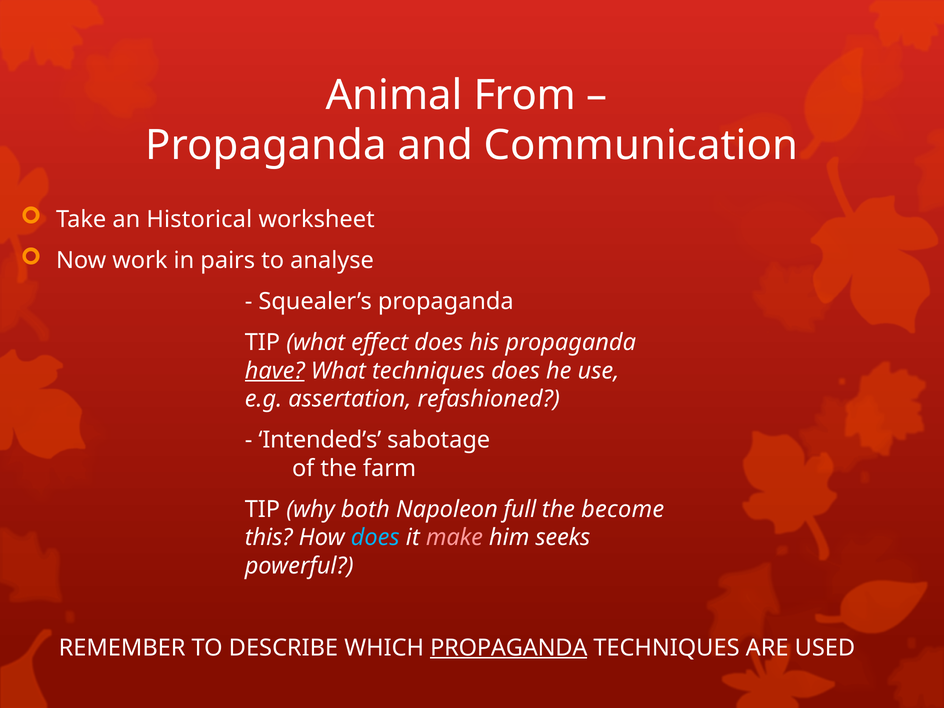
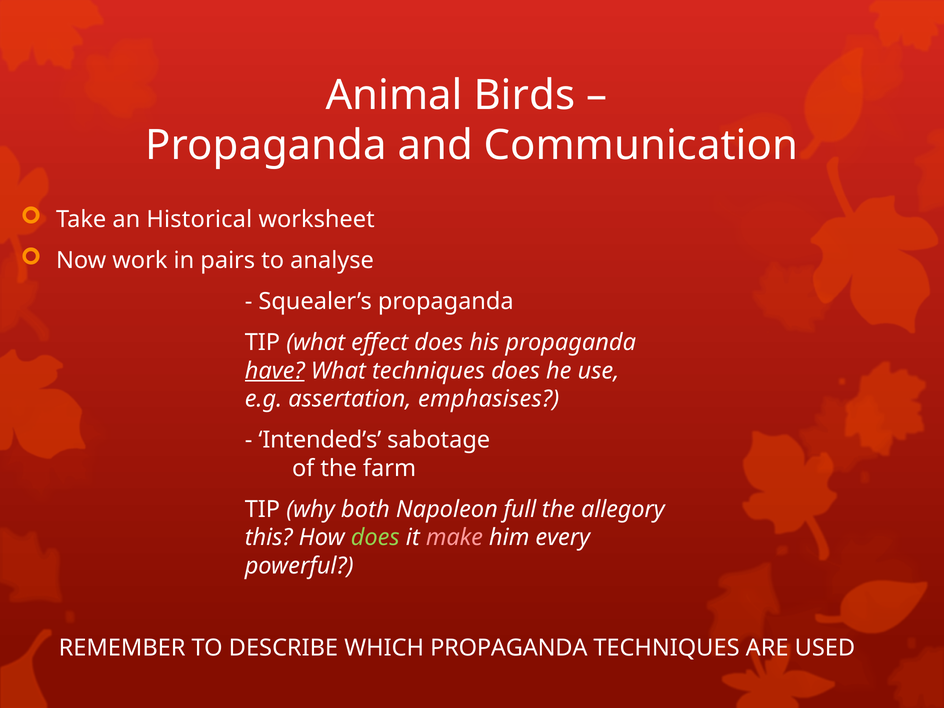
From: From -> Birds (524, 95)
refashioned: refashioned -> emphasises (489, 399)
become: become -> allegory (623, 509)
does colour: light blue -> light green (375, 538)
seeks: seeks -> every (563, 538)
PROPAGANDA underline: present -> none (509, 648)
